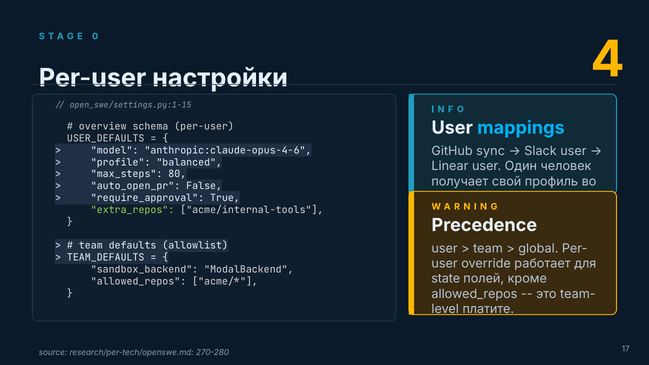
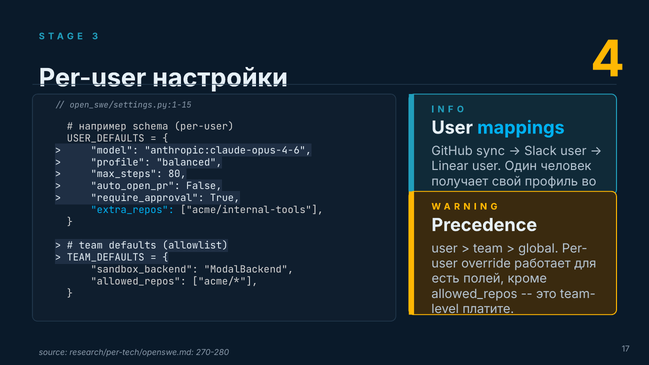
0: 0 -> 3 (95, 36)
overview: overview -> например (103, 127)
extra_repos colour: light green -> light blue (133, 210)
state: state -> есть (446, 279)
